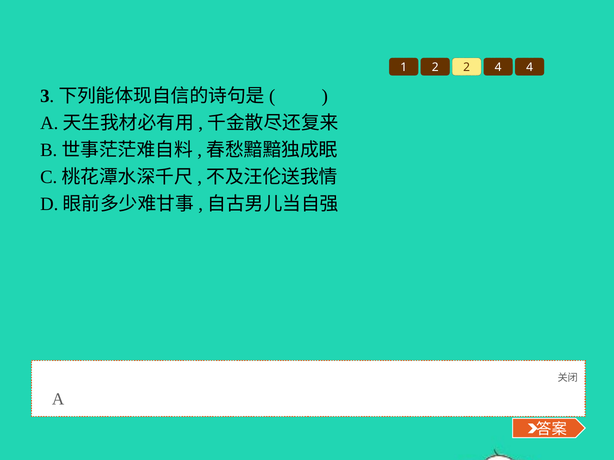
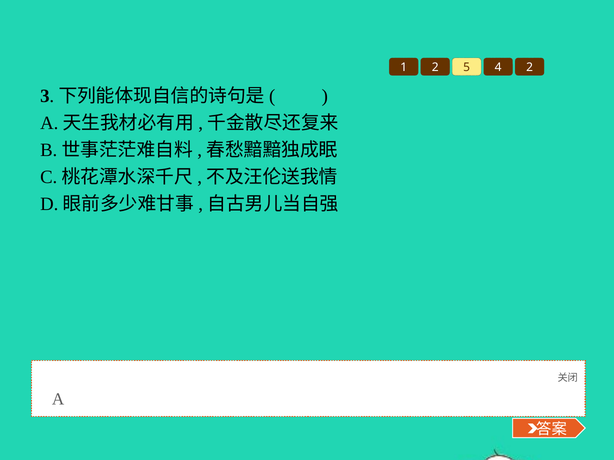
2 2: 2 -> 5 (467, 68)
4 4: 4 -> 2 (530, 68)
